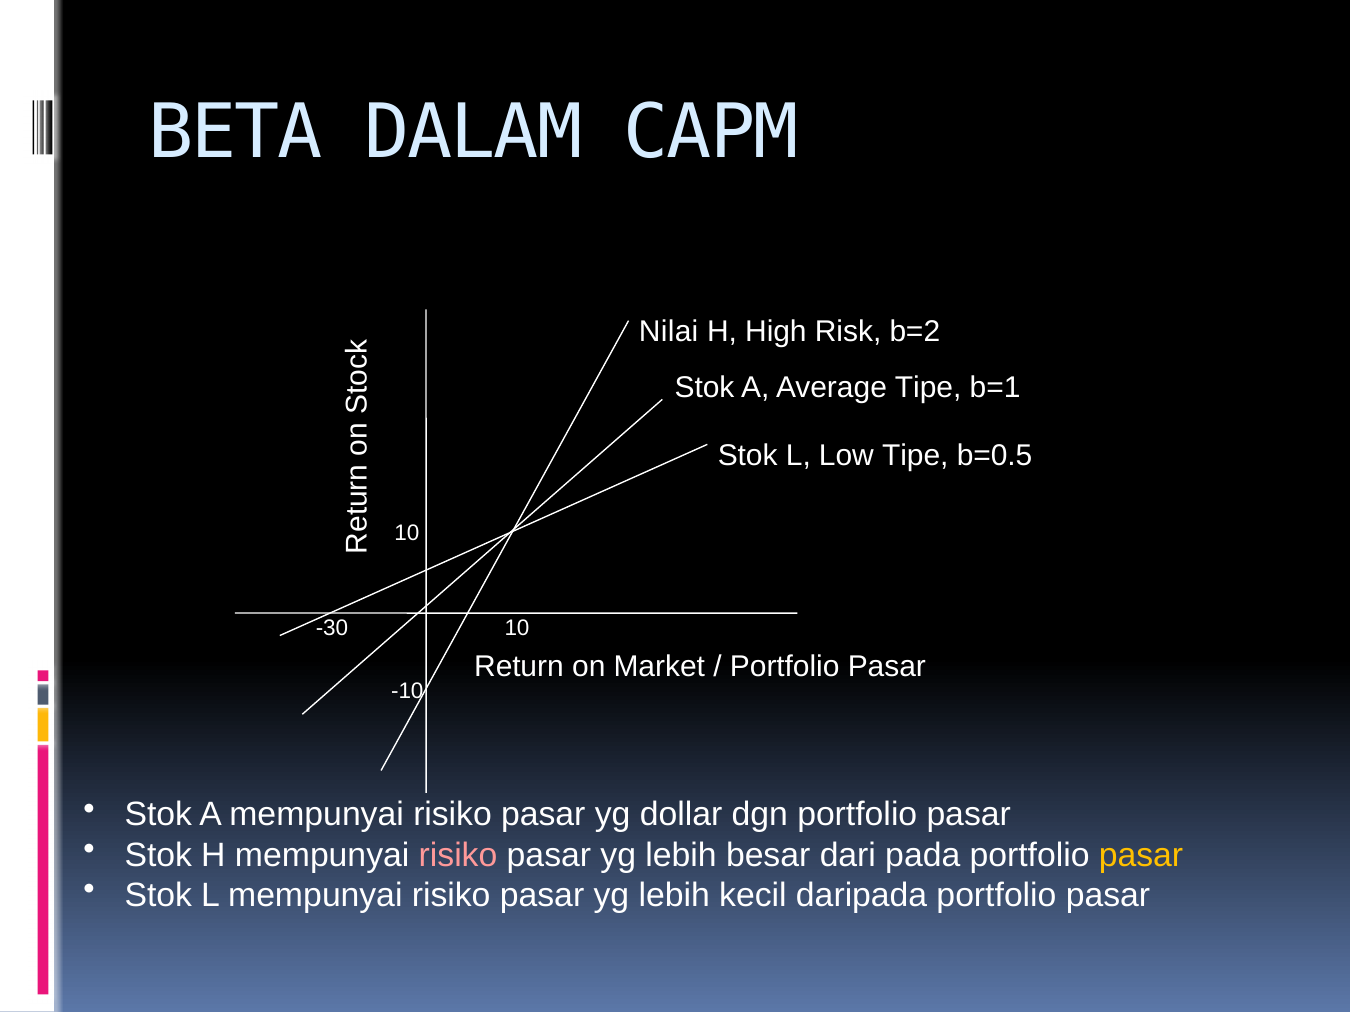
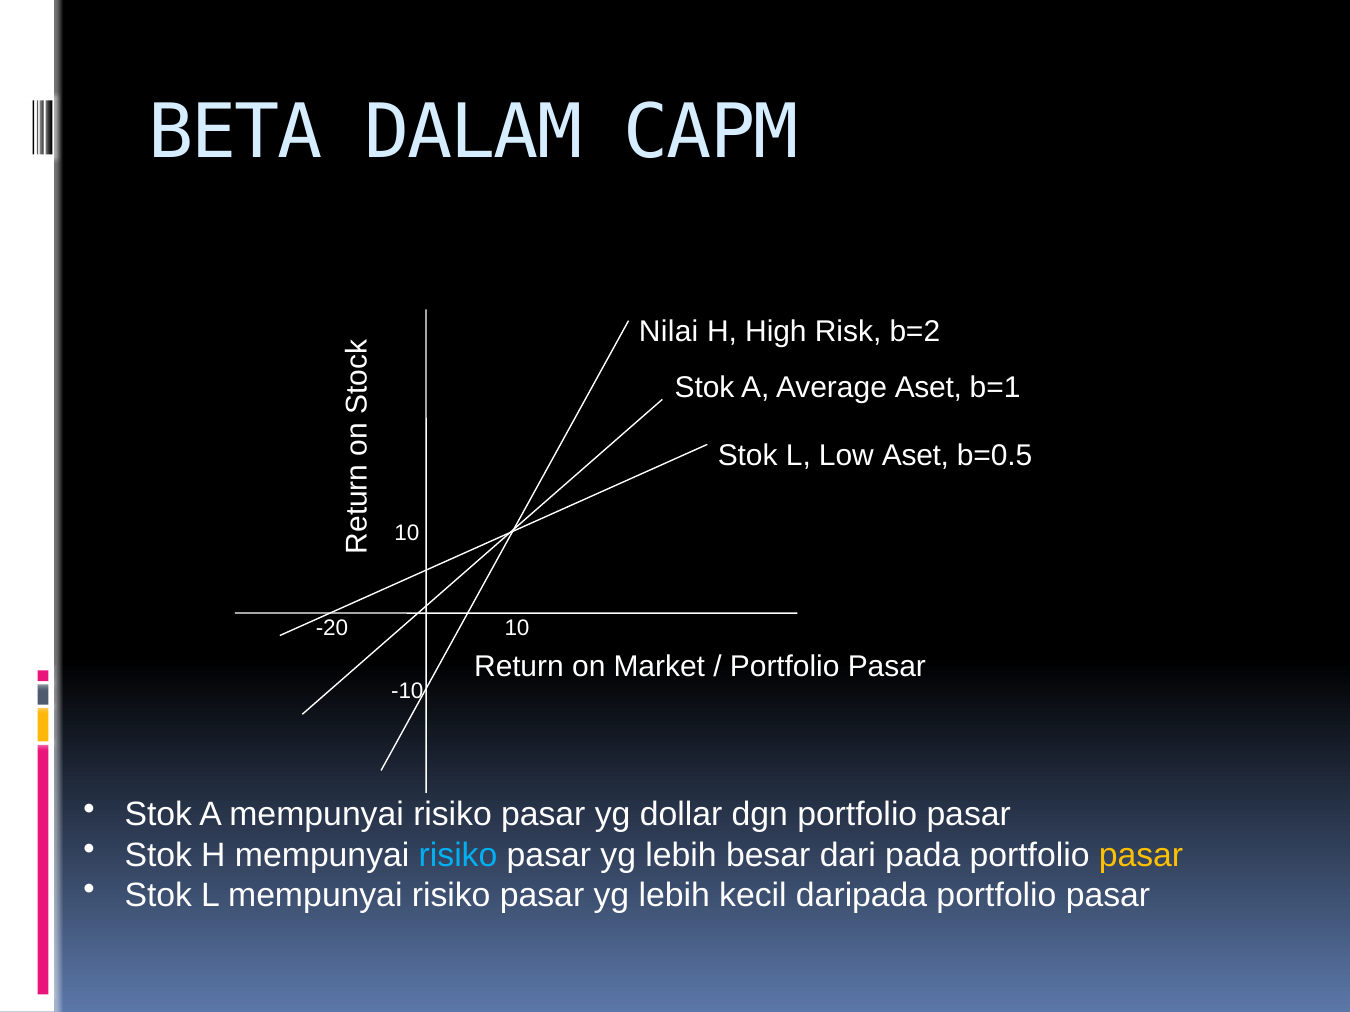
Average Tipe: Tipe -> Aset (928, 388)
Low Tipe: Tipe -> Aset (915, 455)
-30: -30 -> -20 (332, 628)
risiko colour: pink -> light blue (458, 855)
